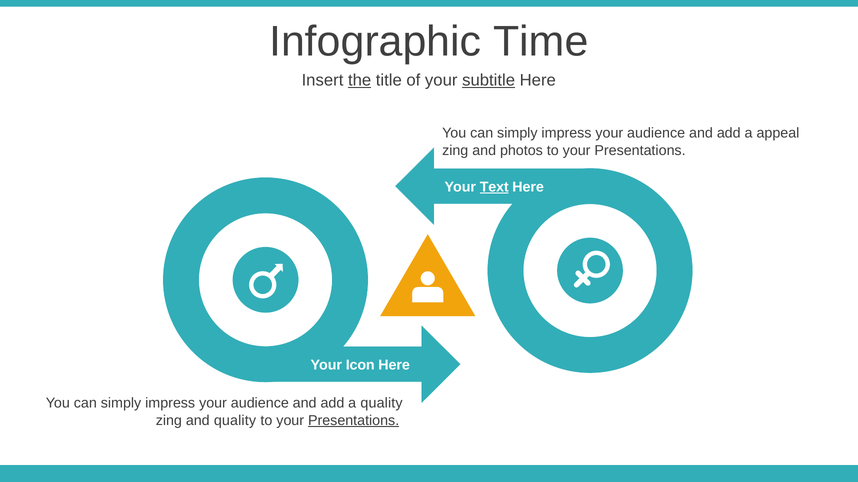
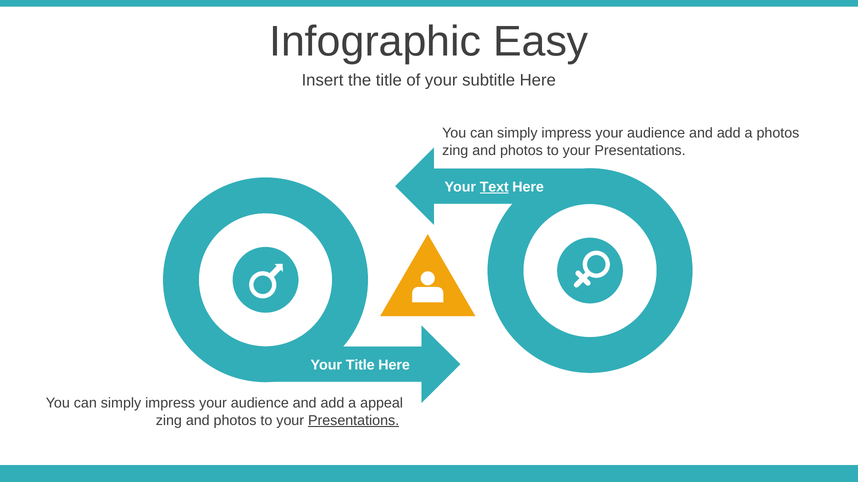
Time: Time -> Easy (541, 42)
the underline: present -> none (360, 80)
subtitle underline: present -> none (489, 80)
a appeal: appeal -> photos (778, 133)
Your Icon: Icon -> Title (360, 366)
a quality: quality -> appeal (382, 404)
quality: quality -> photos (235, 421)
